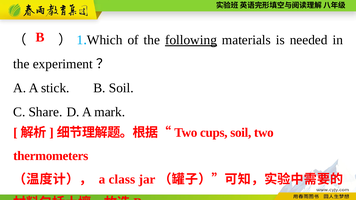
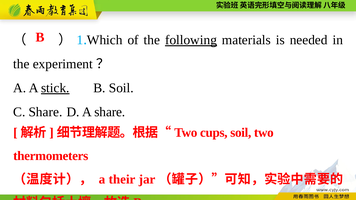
stick underline: none -> present (55, 88)
A mark: mark -> share (110, 112)
class: class -> their (122, 180)
